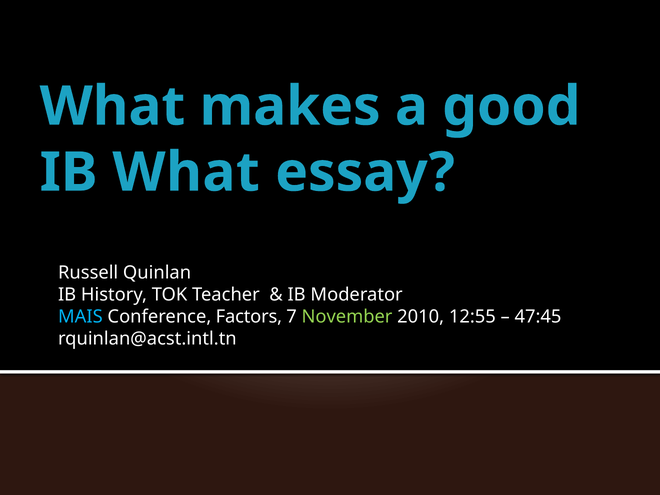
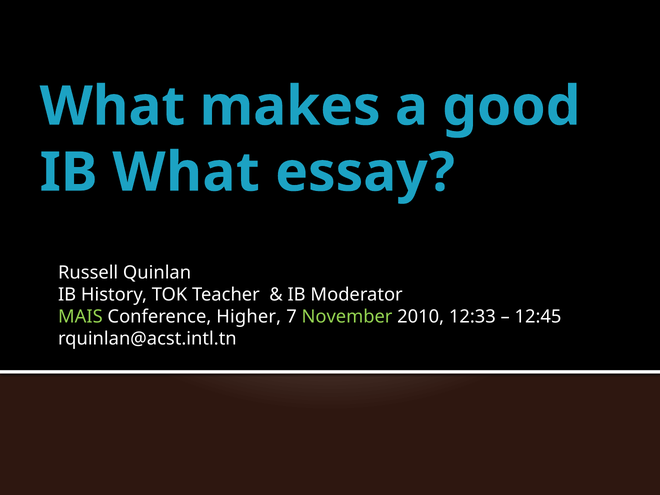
MAIS colour: light blue -> light green (80, 317)
Factors: Factors -> Higher (249, 317)
12:55: 12:55 -> 12:33 (472, 317)
47:45: 47:45 -> 12:45 (538, 317)
